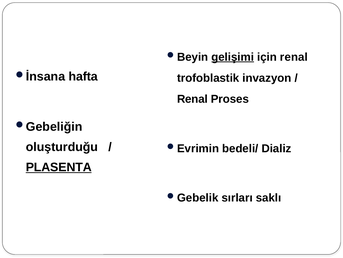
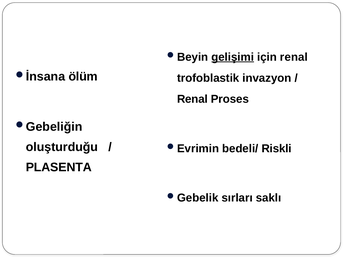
hafta: hafta -> ölüm (83, 76)
Dializ: Dializ -> Riskli (277, 148)
PLASENTA underline: present -> none (59, 167)
